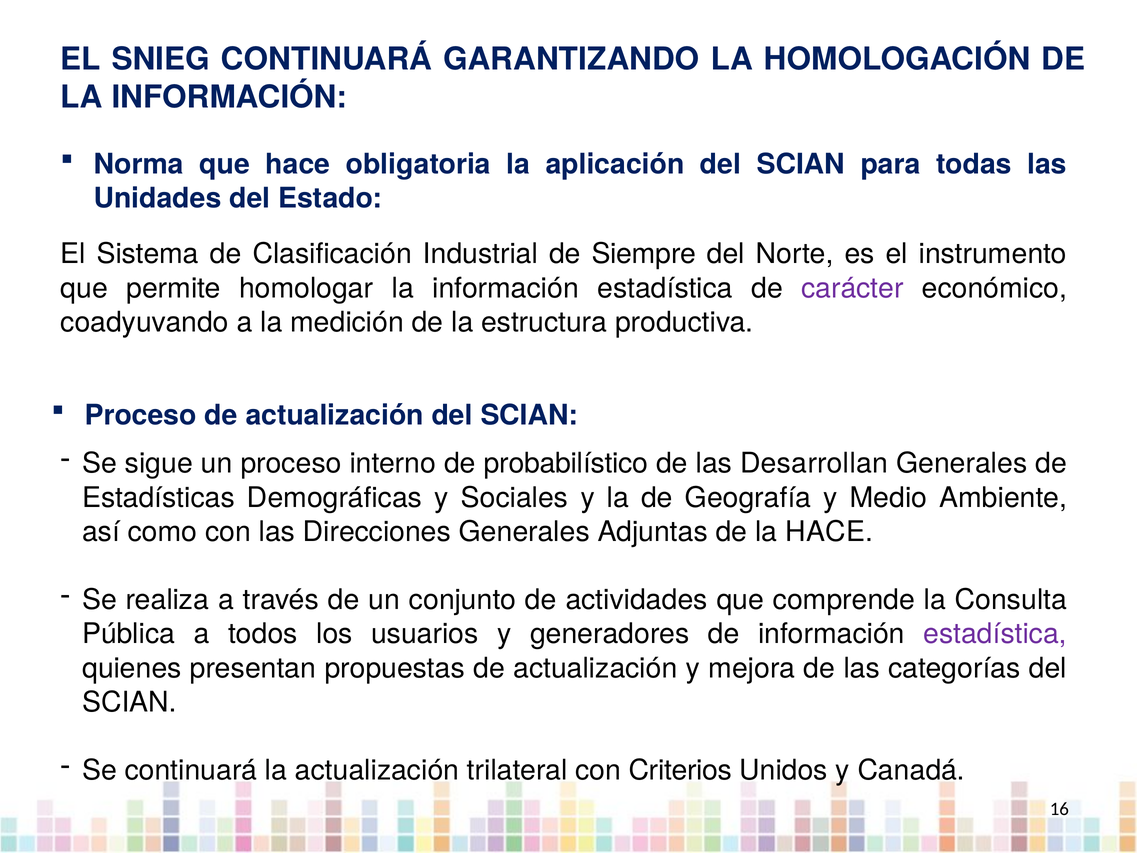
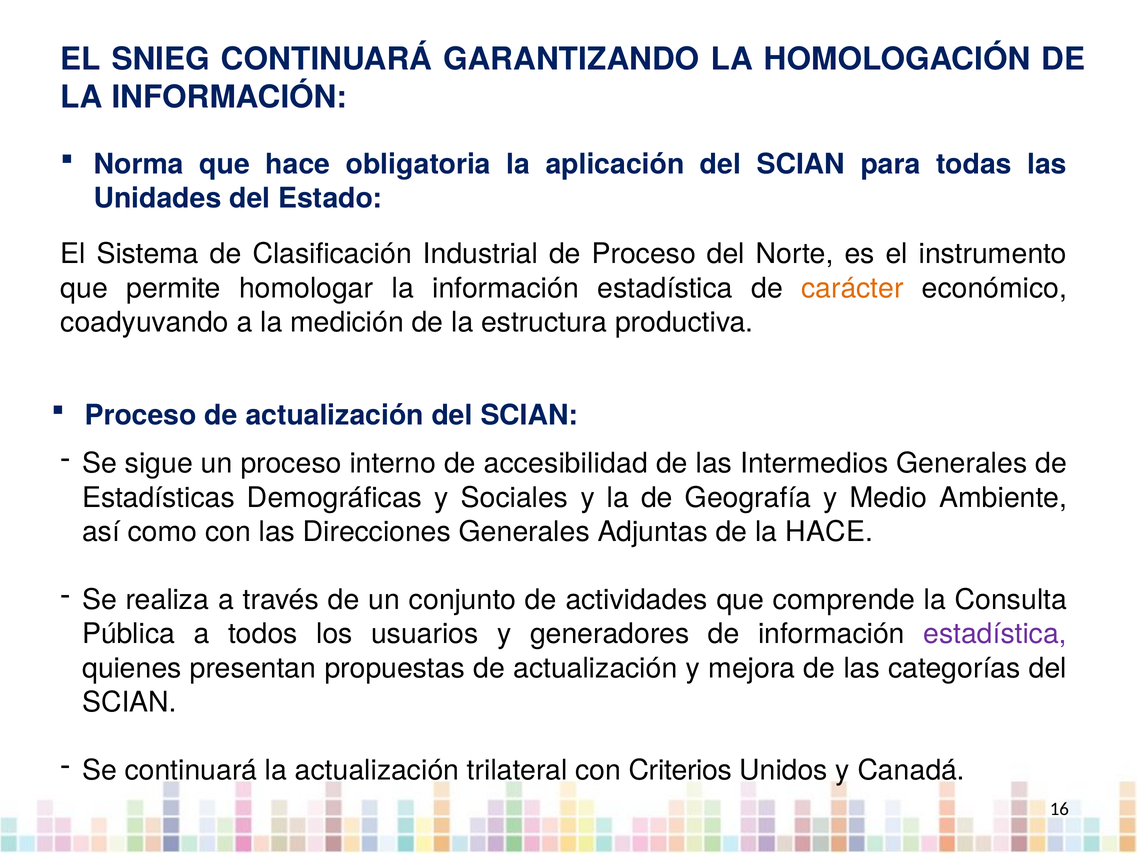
de Siempre: Siempre -> Proceso (644, 254)
carácter colour: purple -> orange (852, 288)
probabilístico: probabilístico -> accesibilidad (566, 463)
Desarrollan: Desarrollan -> Intermedios (814, 463)
